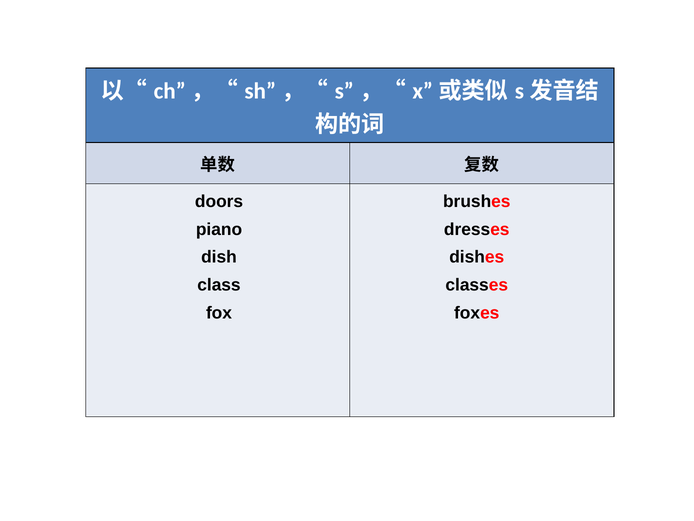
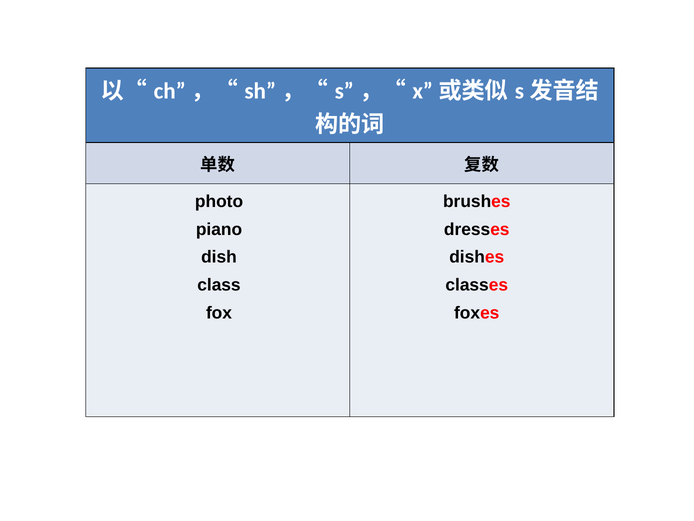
doors: doors -> photo (219, 202)
